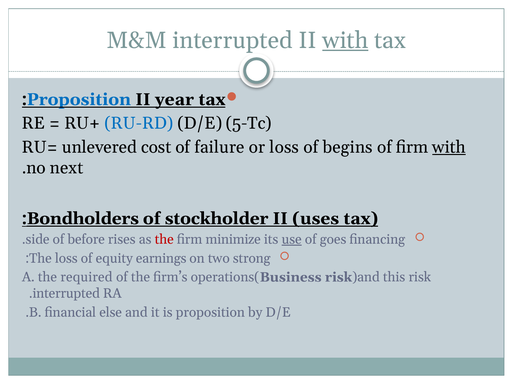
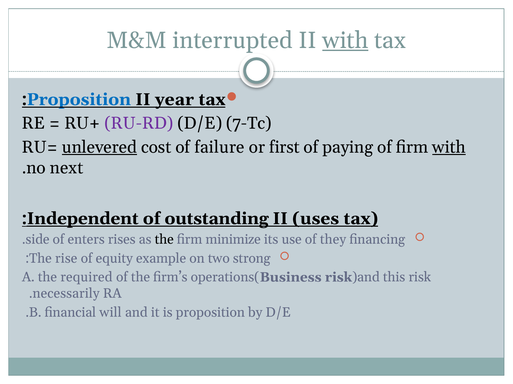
RU-RD colour: blue -> purple (139, 124)
5-Tc: 5-Tc -> 7-Tc (249, 124)
unlevered underline: none -> present (99, 148)
or loss: loss -> first (284, 148)
begins: begins -> paying (348, 148)
Bondholders: Bondholders -> Independent (83, 219)
stockholder: stockholder -> outstanding (217, 219)
before: before -> enters (86, 240)
the colour: red -> black (164, 240)
use underline: present -> none (292, 240)
goes: goes -> they (333, 240)
The loss: loss -> rise (66, 259)
earnings: earnings -> example (161, 259)
interrupted: interrupted -> necessarily (66, 294)
else: else -> will (111, 313)
